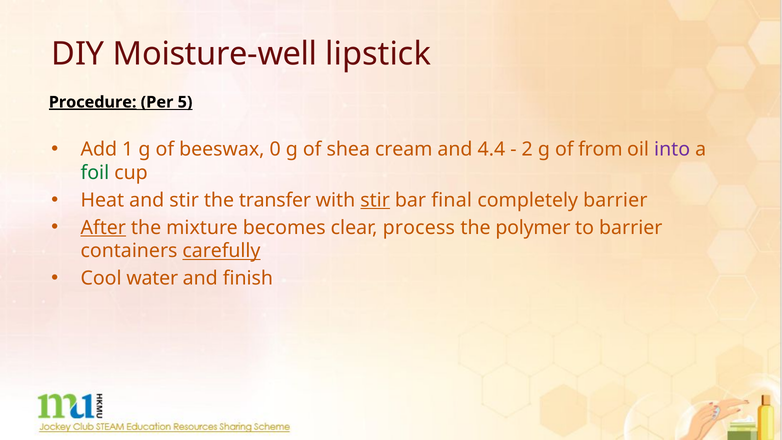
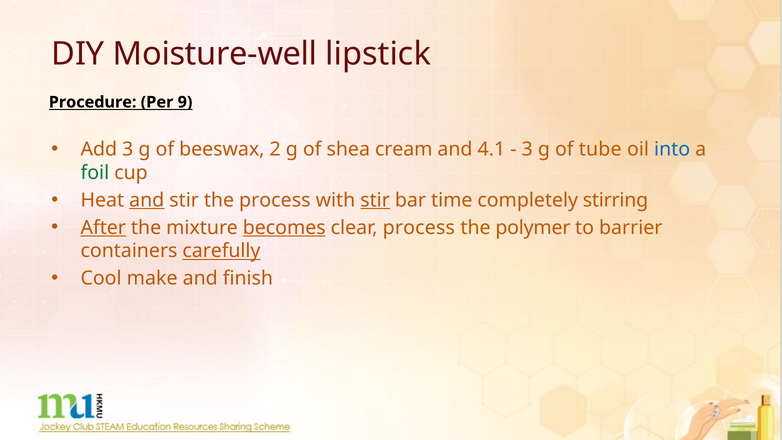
Procedure underline: present -> none (93, 102)
5: 5 -> 9 (185, 102)
Add 1: 1 -> 3 (128, 149)
0: 0 -> 2 (275, 149)
4.4: 4.4 -> 4.1 (491, 149)
2: 2 -> 3 (527, 149)
from: from -> tube (600, 149)
into colour: purple -> blue (672, 149)
and underline: none -> present (147, 200)
the transfer: transfer -> process (275, 200)
final: final -> time (452, 200)
completely barrier: barrier -> stirring (615, 200)
becomes underline: none -> present (284, 227)
water: water -> make (152, 278)
